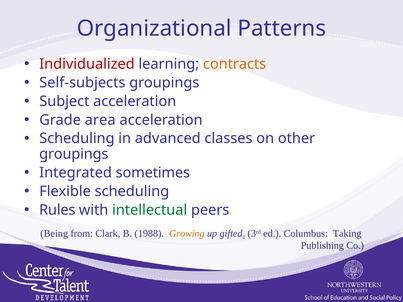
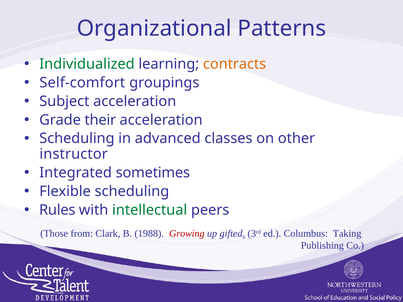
Individualized colour: red -> green (87, 64)
Self-subjects: Self-subjects -> Self-comfort (82, 83)
area: area -> their (100, 120)
groupings: groupings -> instructor (74, 154)
Being: Being -> Those (54, 234)
Growing colour: orange -> red (187, 234)
